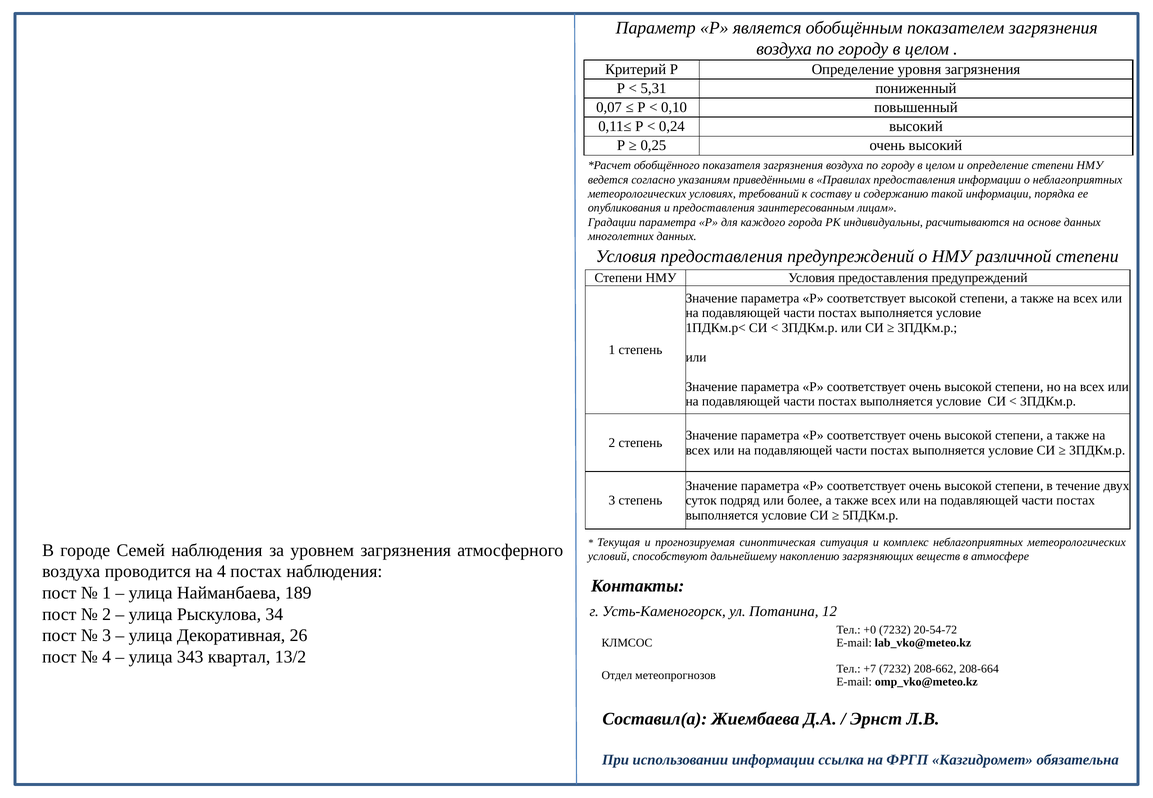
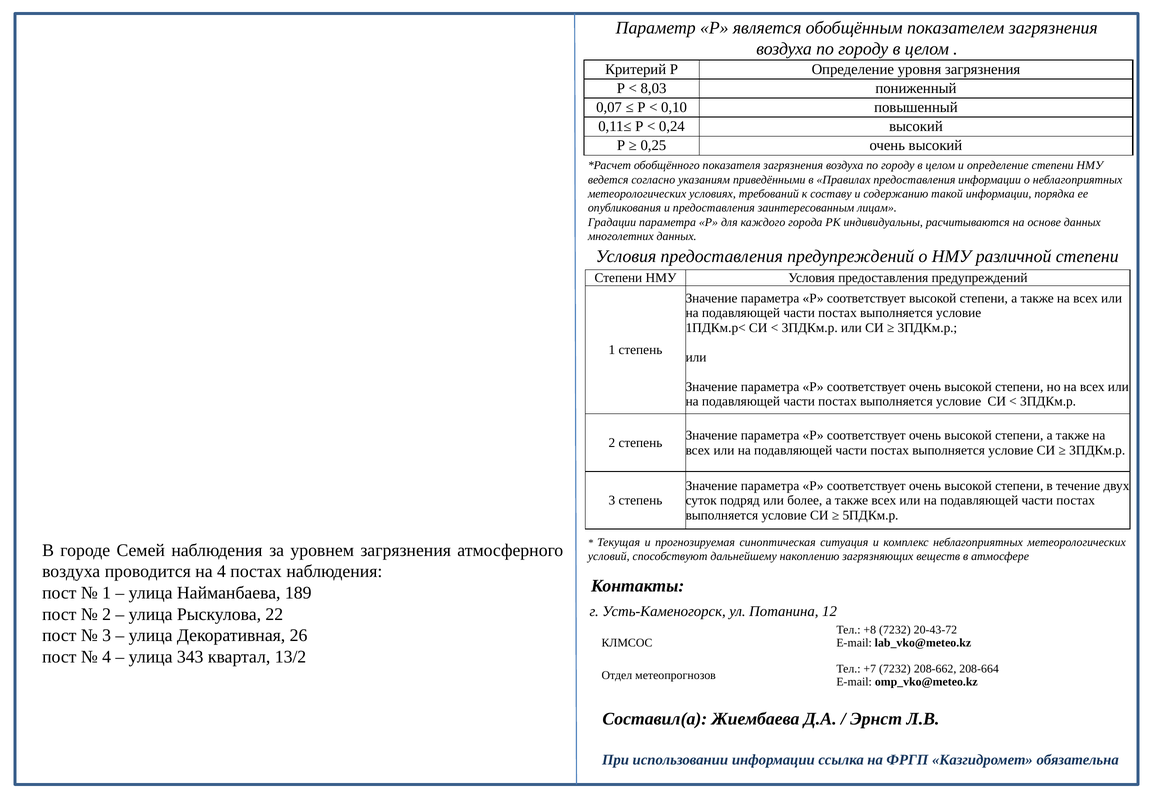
5,31: 5,31 -> 8,03 (654, 88)
34: 34 -> 22 (274, 614)
+0: +0 -> +8 (870, 630)
20-54-72: 20-54-72 -> 20-43-72 (935, 630)
